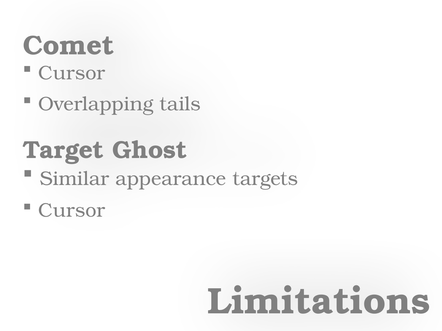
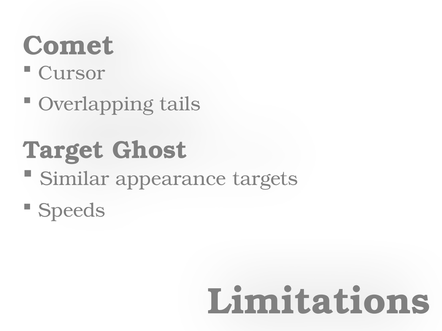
Cursor: Cursor -> Speeds (72, 211)
